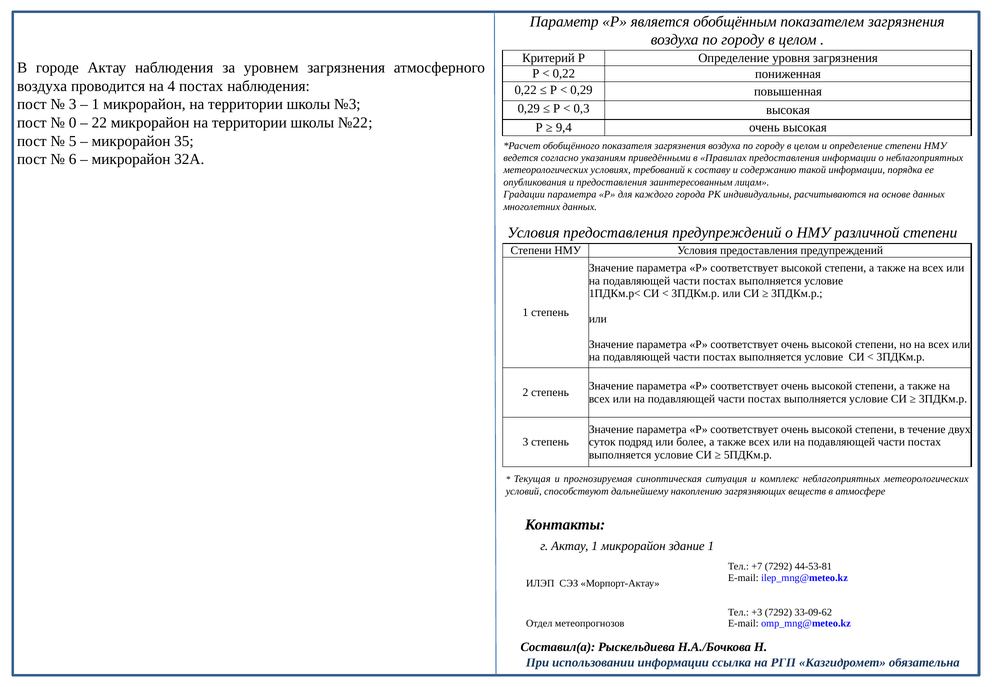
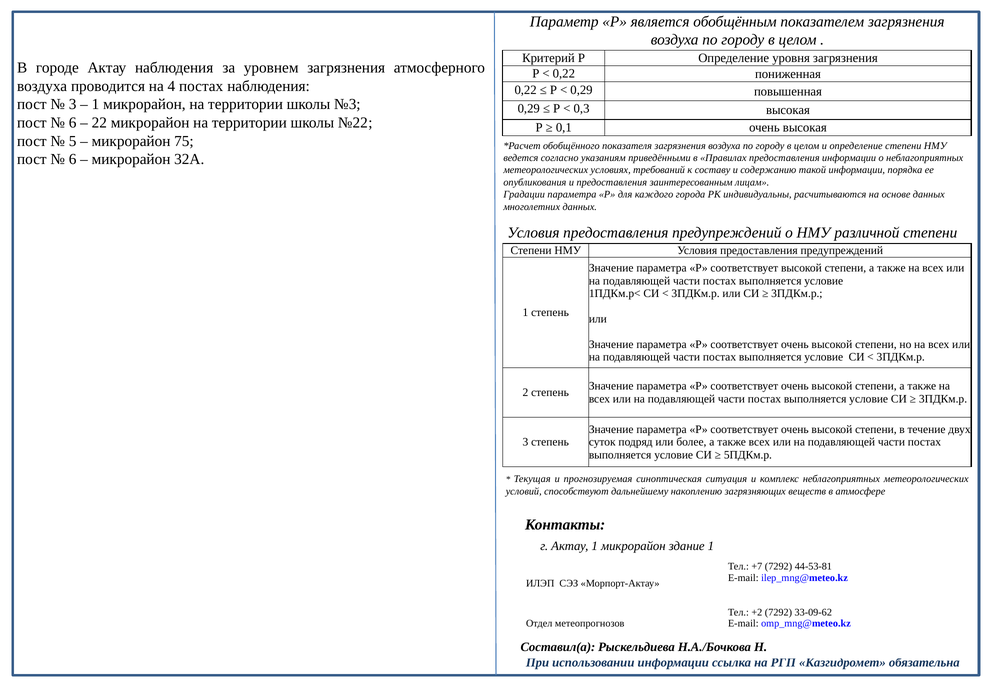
0: 0 -> 6 (73, 123)
9,4: 9,4 -> 0,1 (564, 128)
35: 35 -> 75 (184, 141)
+3: +3 -> +2 (757, 612)
